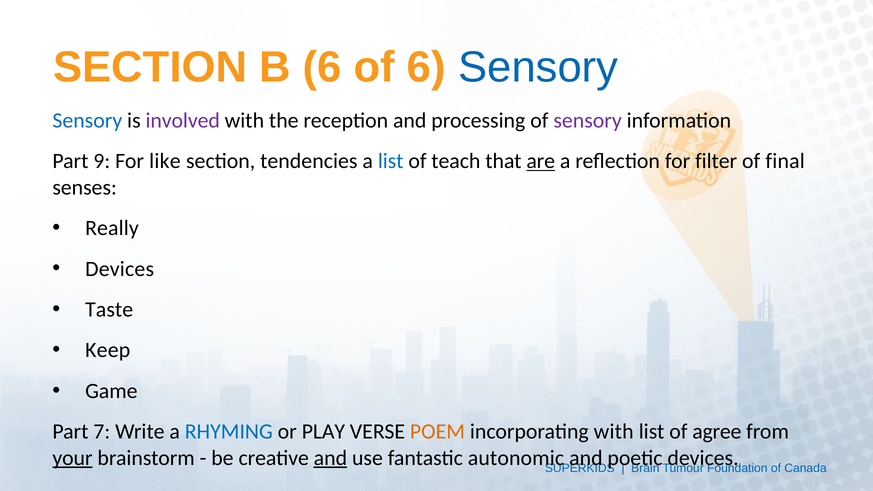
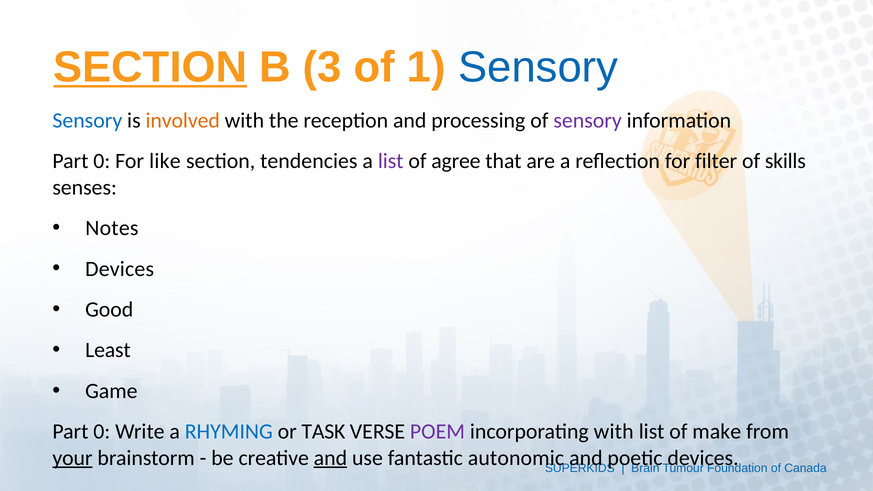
SECTION underline: none -> present (150, 68)
B 6: 6 -> 3 (322, 68)
of 6: 6 -> 1 (426, 68)
involved colour: purple -> orange (183, 120)
9: 9 -> 0 (102, 161)
list colour: blue -> purple (391, 161)
teach: teach -> agree (456, 161)
are underline: present -> none (541, 161)
final: final -> skills (785, 161)
Really: Really -> Notes (112, 228)
Taste: Taste -> Good (109, 310)
Keep: Keep -> Least (108, 350)
7: 7 -> 0 (102, 432)
PLAY: PLAY -> TASK (323, 432)
POEM colour: orange -> purple (437, 432)
agree: agree -> make (717, 432)
